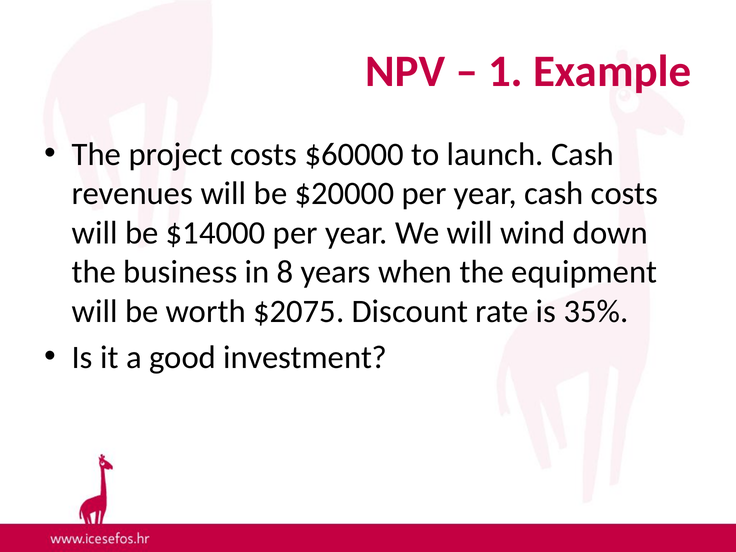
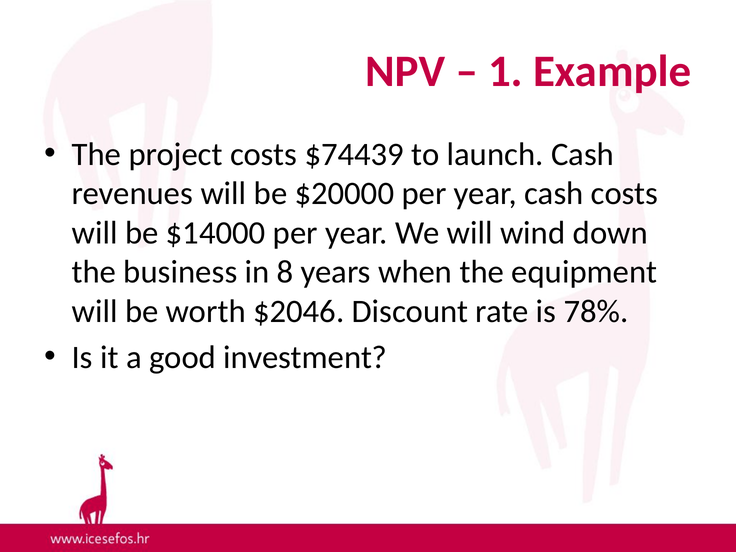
$60000: $60000 -> $74439 (354, 154)
$2075: $2075 -> $2046 (299, 311)
35%: 35% -> 78% (596, 311)
